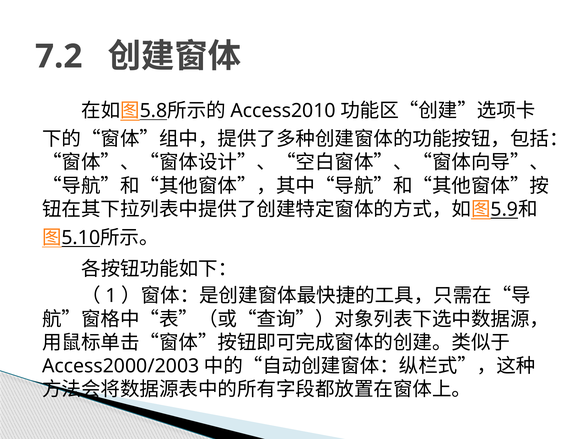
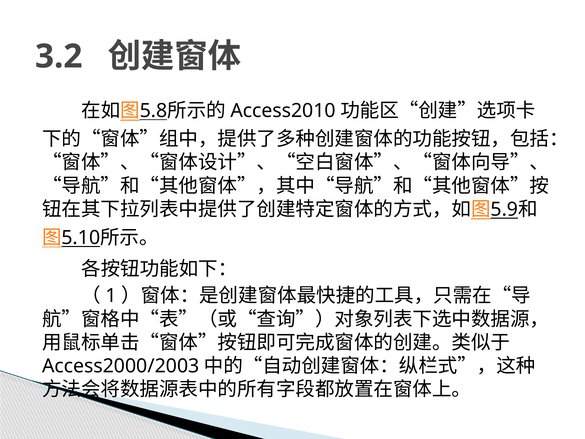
7.2: 7.2 -> 3.2 (59, 56)
